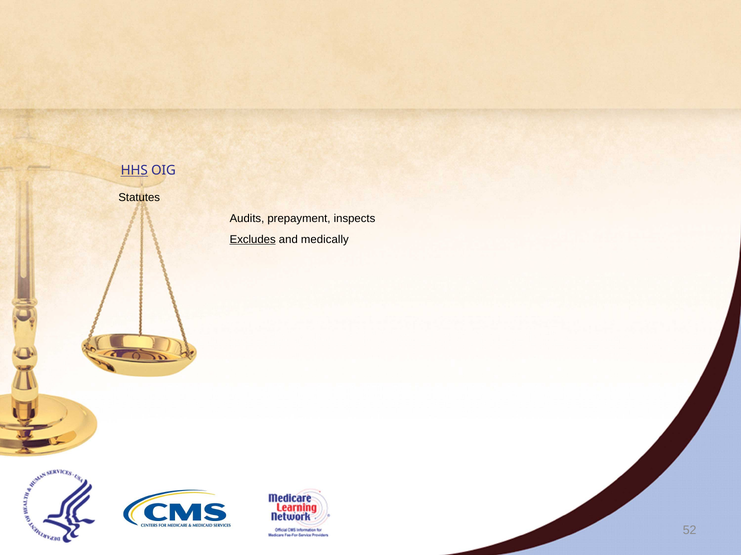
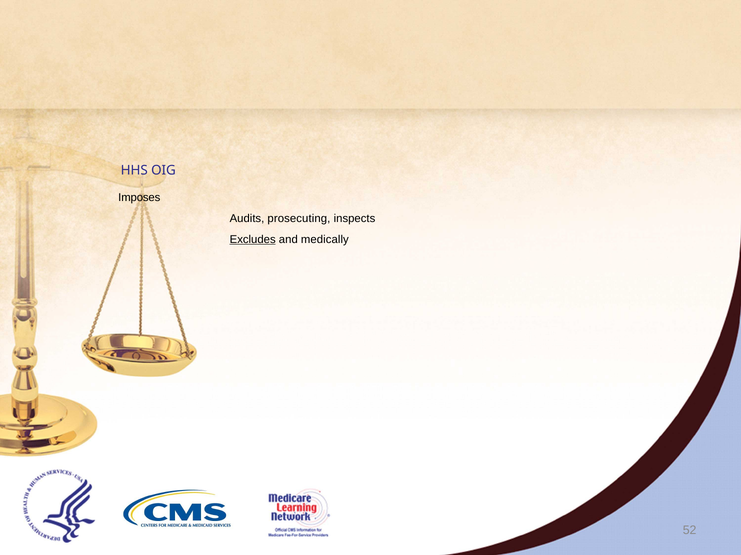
HHS underline: present -> none (134, 171)
Statutes: Statutes -> Imposes (139, 198)
prepayment: prepayment -> prosecuting (299, 219)
